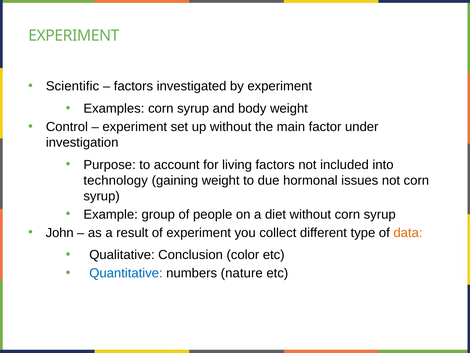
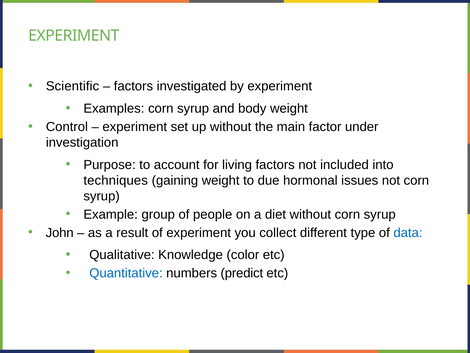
technology: technology -> techniques (116, 180)
data colour: orange -> blue (408, 232)
Conclusion: Conclusion -> Knowledge (191, 255)
nature: nature -> predict (242, 273)
